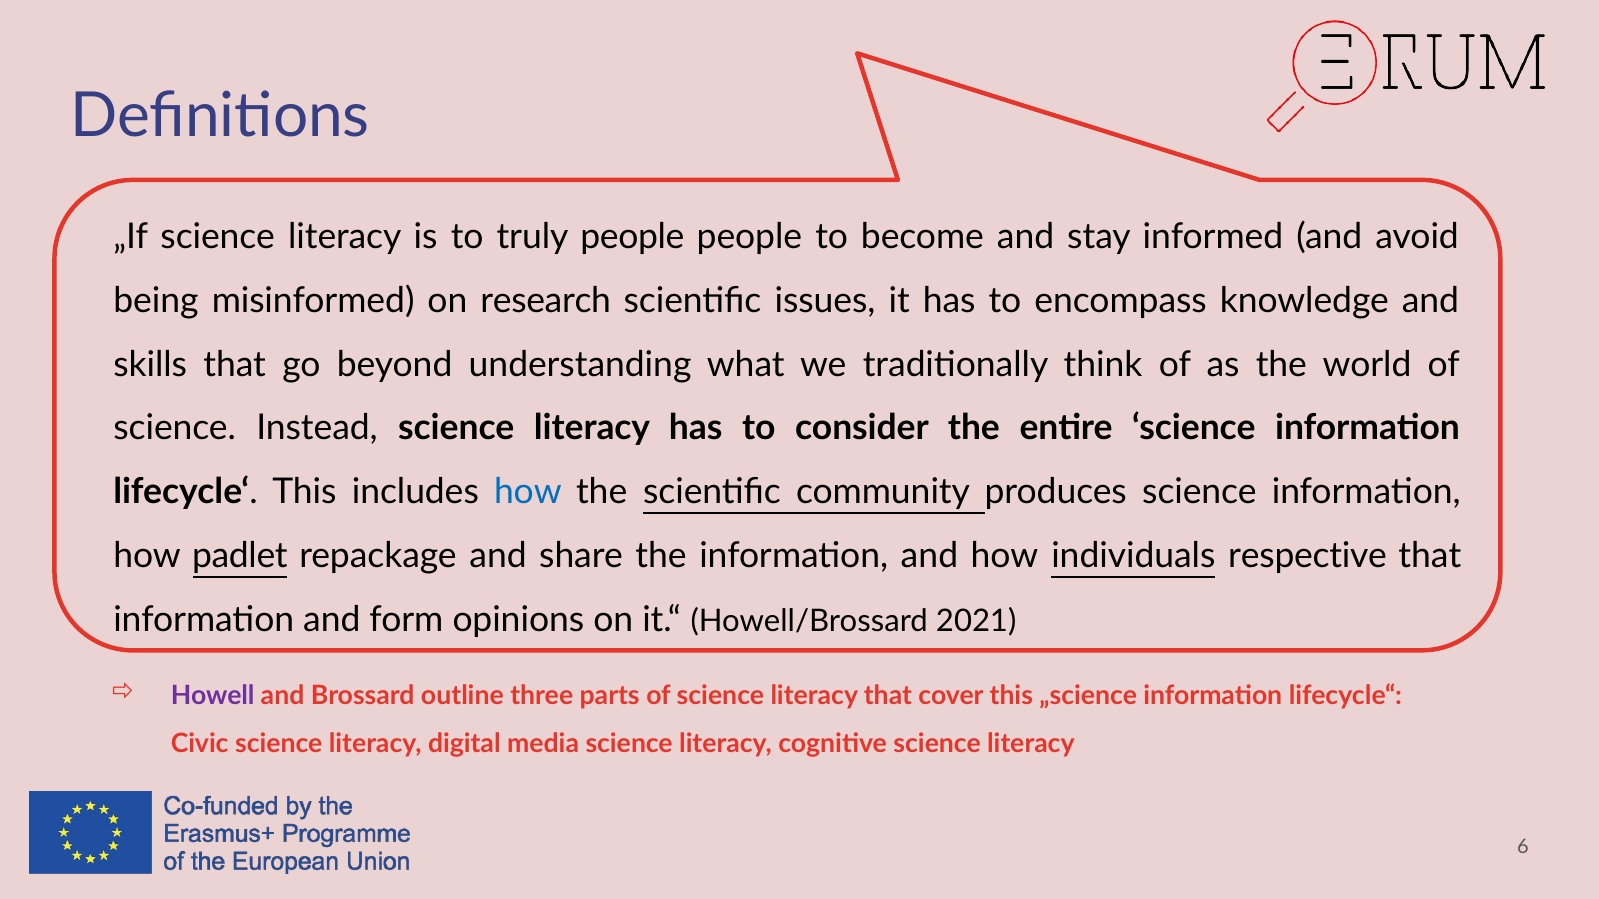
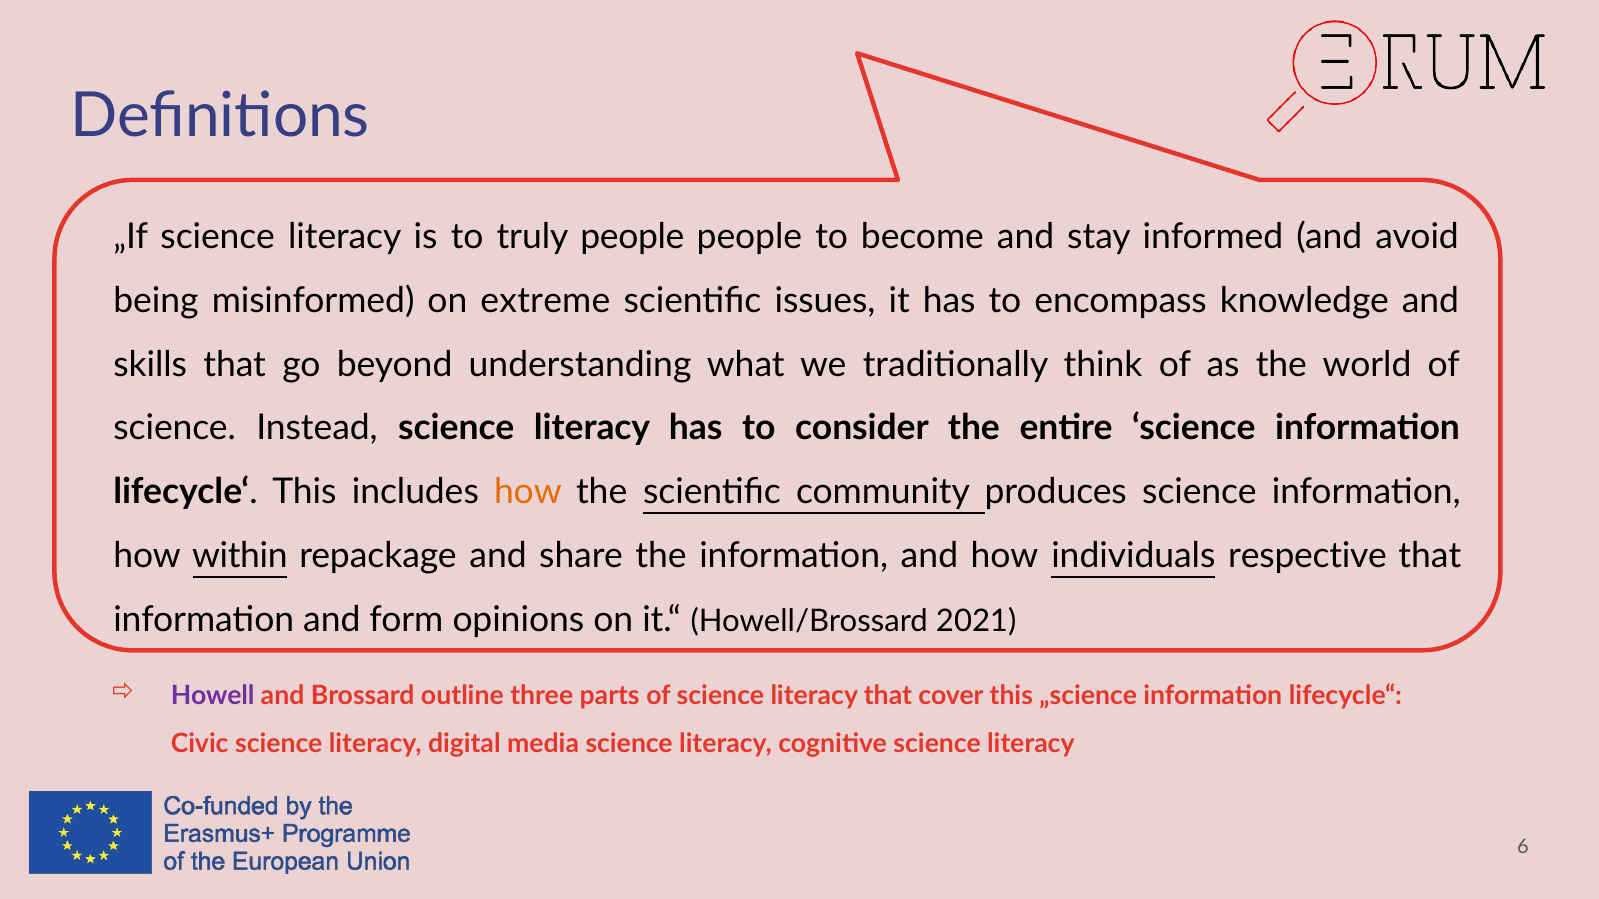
research: research -> extreme (545, 301)
how colour: blue -> orange (528, 492)
padlet: padlet -> within (240, 556)
